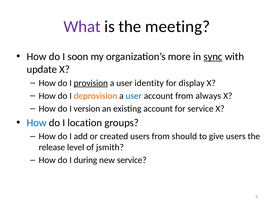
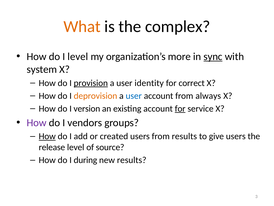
What colour: purple -> orange (82, 27)
meeting: meeting -> complex (178, 27)
I soon: soon -> level (78, 56)
update: update -> system (42, 69)
display: display -> correct (192, 83)
for underline: none -> present (180, 108)
How colour: blue -> purple (37, 122)
location: location -> vendors (85, 122)
How underline: none -> present (47, 136)
from should: should -> results (184, 136)
jsmith: jsmith -> source (110, 147)
new service: service -> results (132, 160)
